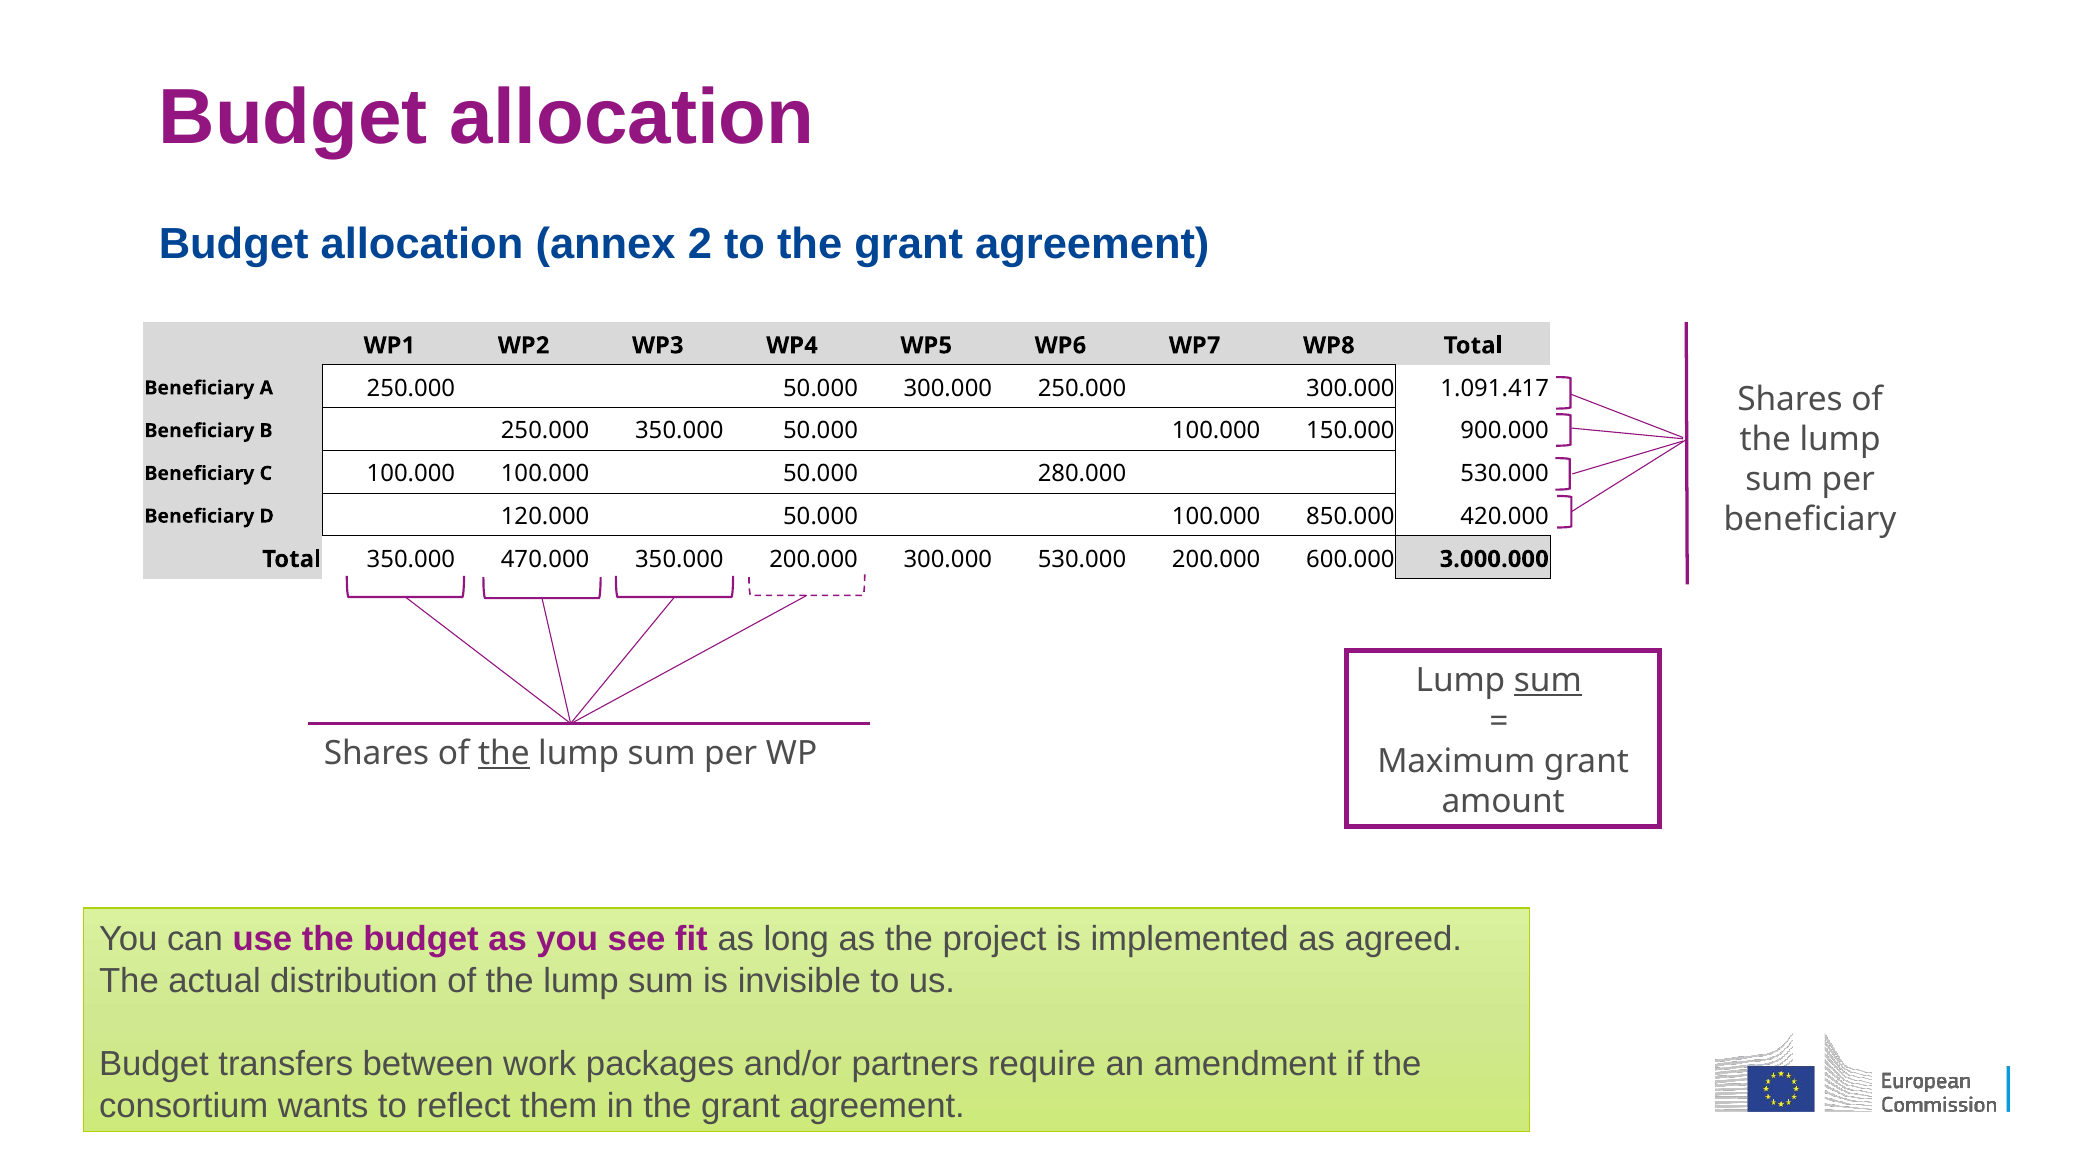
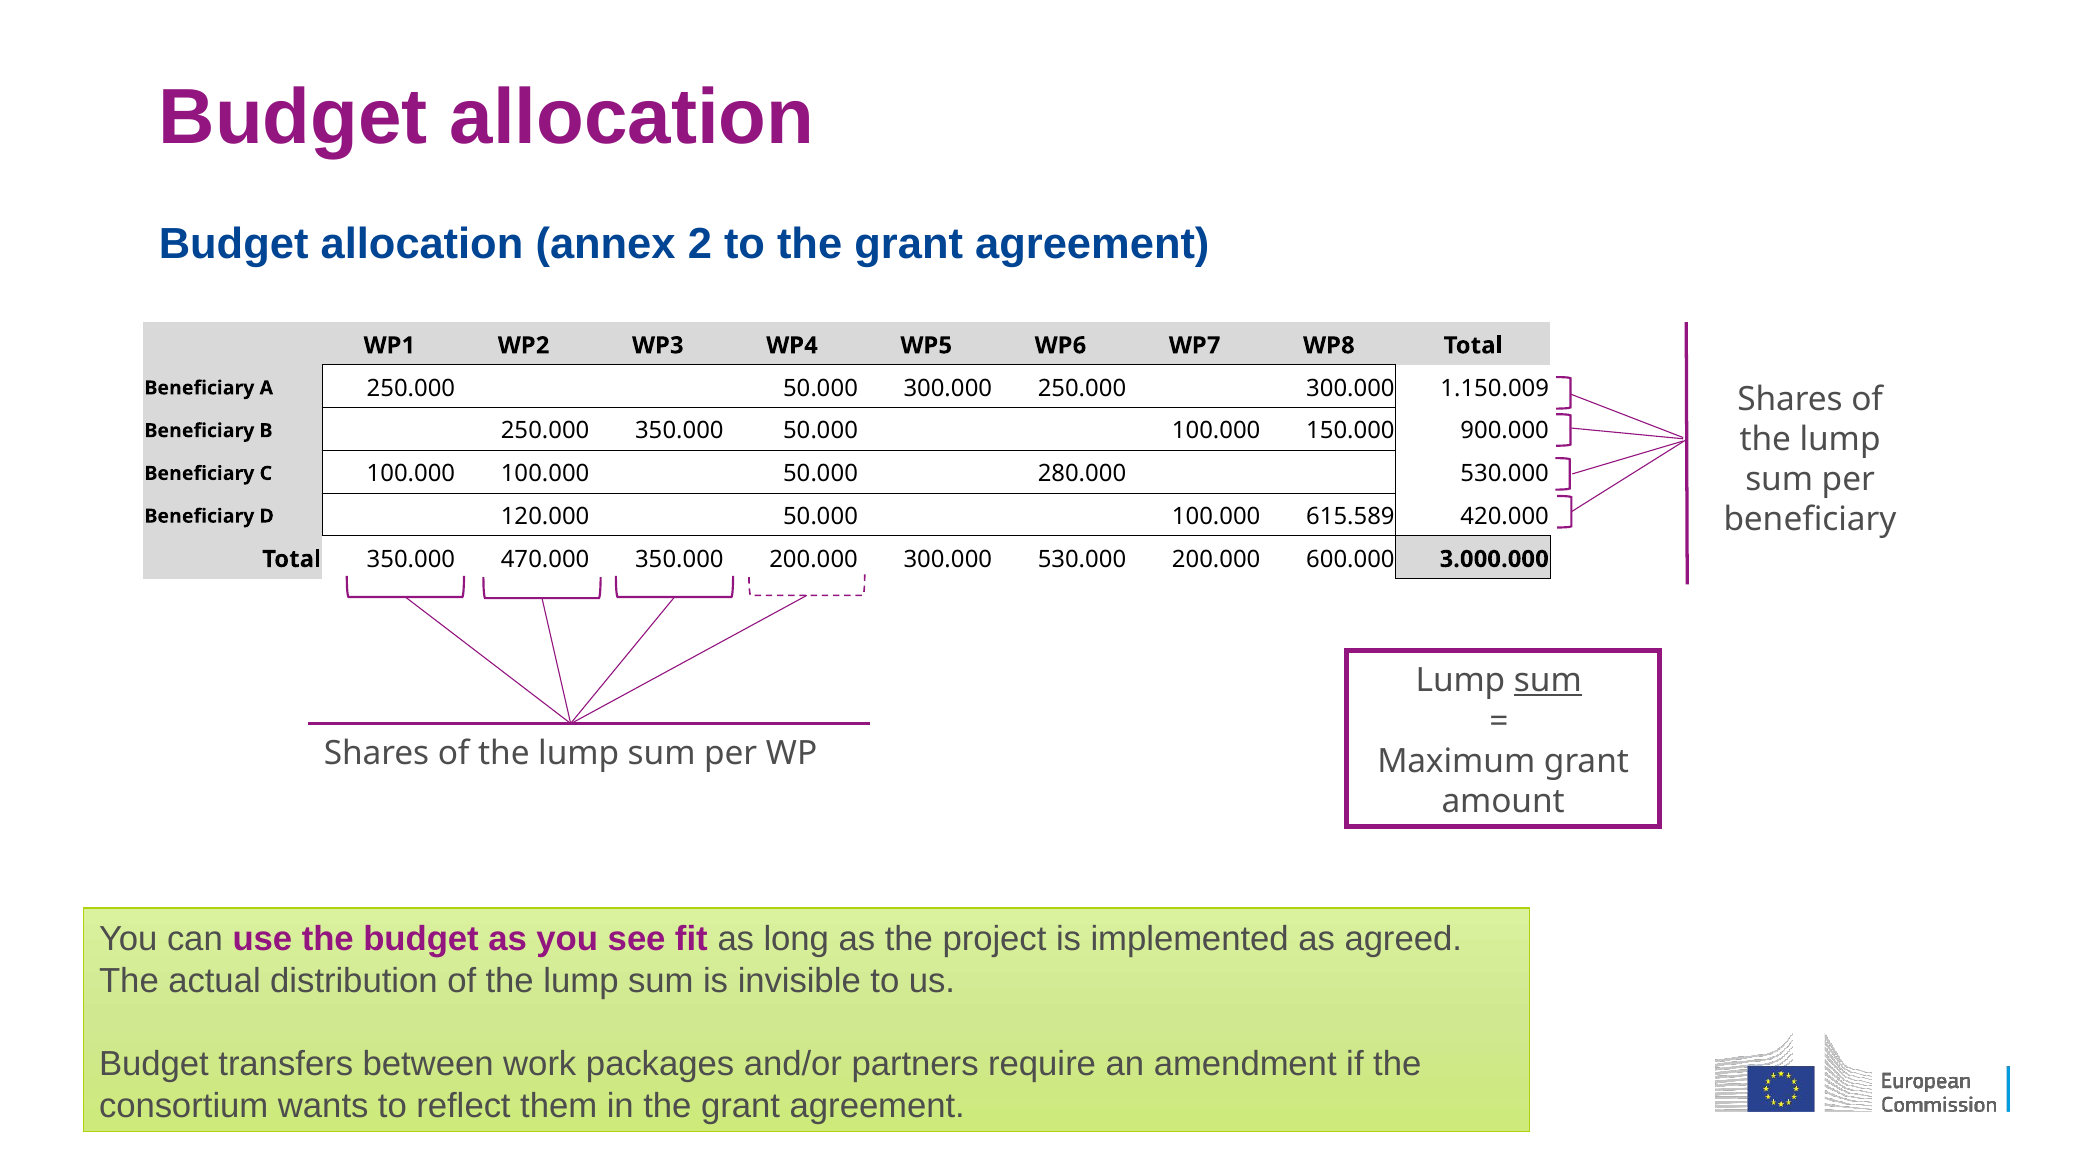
1.091.417: 1.091.417 -> 1.150.009 (1495, 388)
850.000: 850.000 -> 615.589 (1350, 516)
the underline: present -> none (504, 753)
